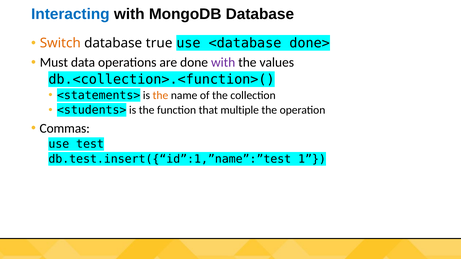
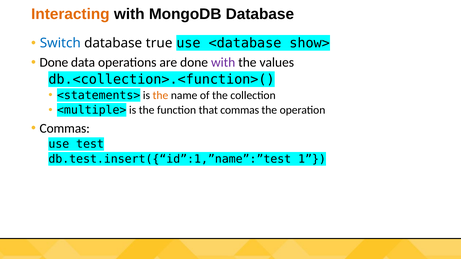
Interacting colour: blue -> orange (70, 14)
Switch colour: orange -> blue (60, 43)
done>: done> -> show> (310, 43)
Must: Must -> Done (54, 63)
<students>: <students> -> <multiple> (92, 110)
that multiple: multiple -> commas (240, 110)
